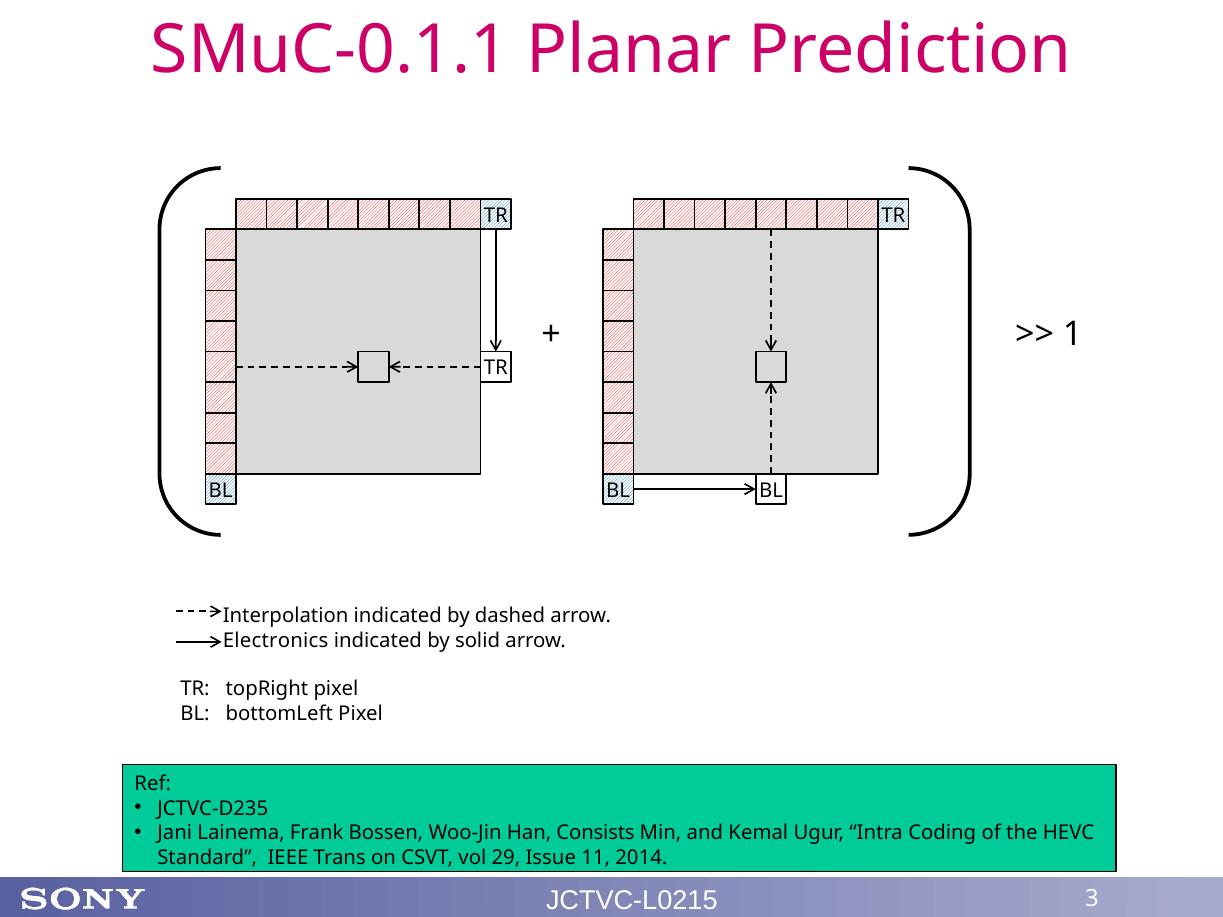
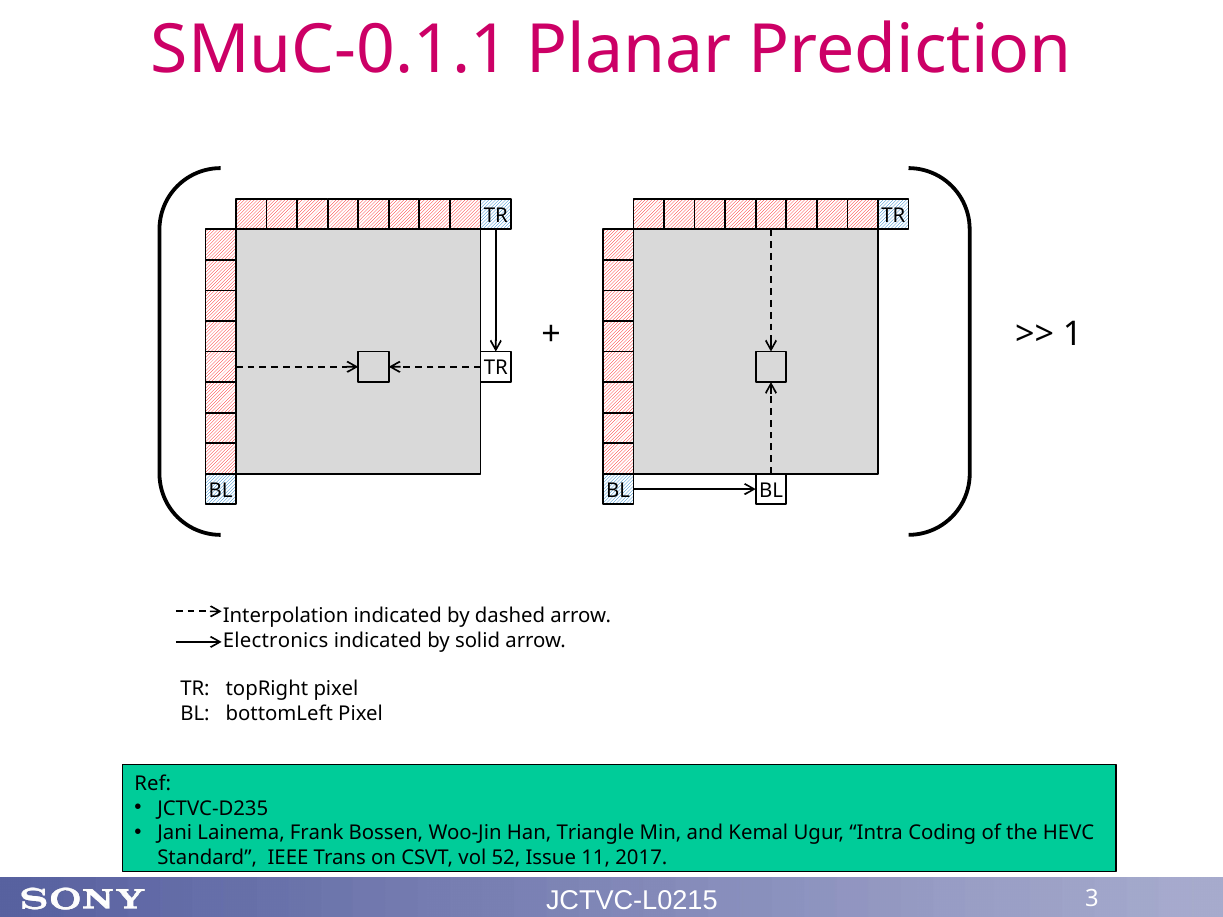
Consists: Consists -> Triangle (596, 833)
29: 29 -> 52 (506, 858)
2014: 2014 -> 2017 (641, 858)
